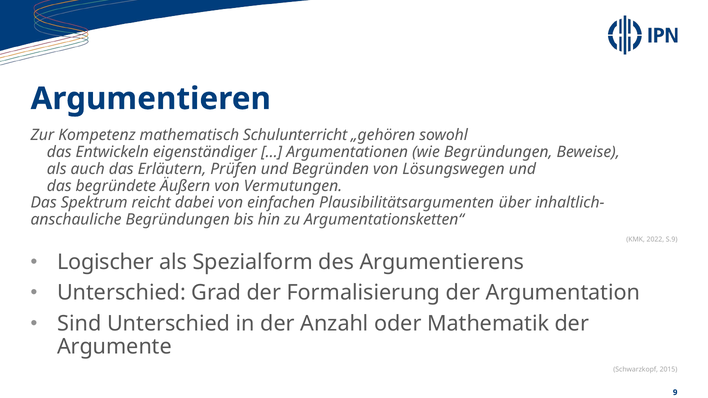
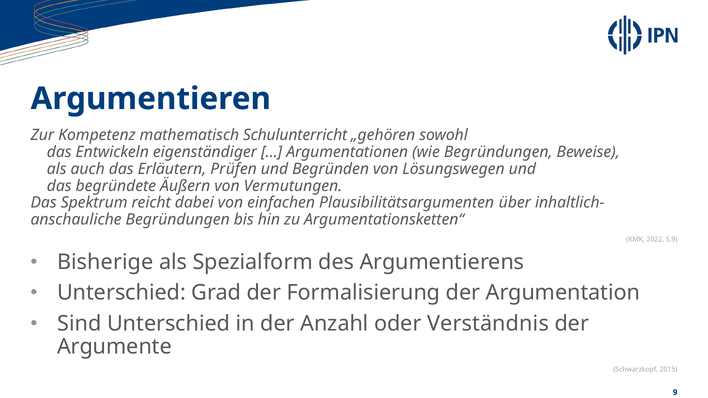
Logischer: Logischer -> Bisherige (105, 262)
Mathematik: Mathematik -> Verständnis (488, 324)
